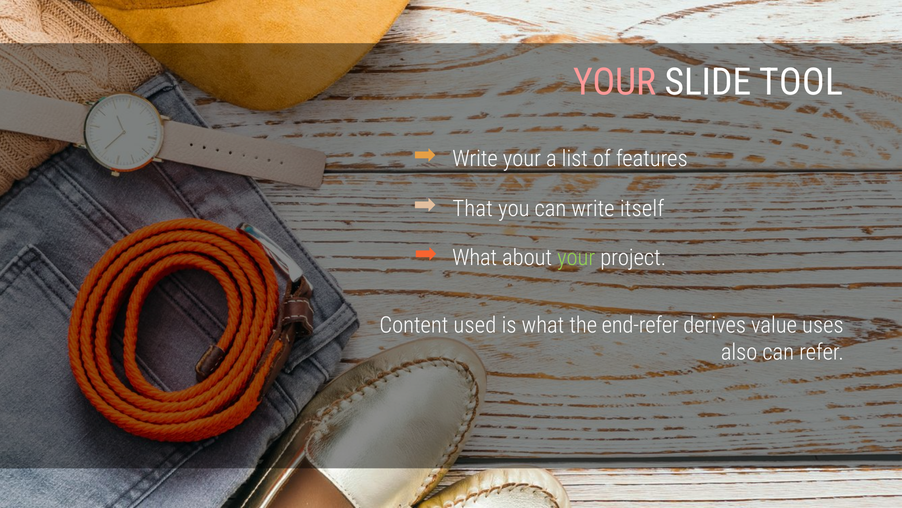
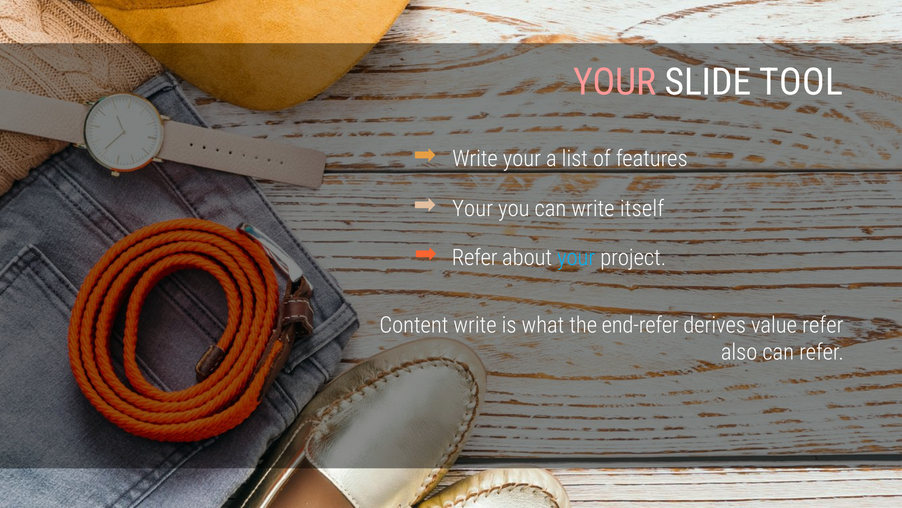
That: That -> Your (473, 209)
What: What -> Refer (475, 258)
your colour: light green -> light blue (576, 258)
Content used: used -> write (475, 325)
value uses: uses -> refer (823, 325)
